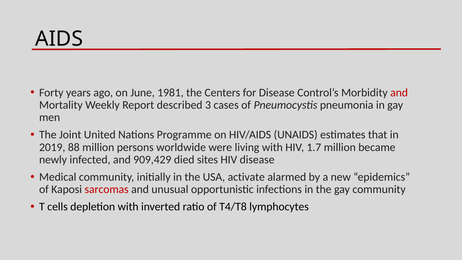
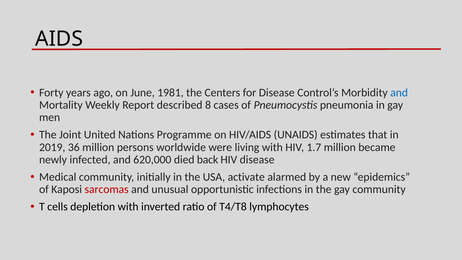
and colour: red -> blue (399, 92)
3: 3 -> 8 (208, 105)
88: 88 -> 36 (74, 147)
909,429: 909,429 -> 620,000 (152, 160)
sites: sites -> back (208, 160)
